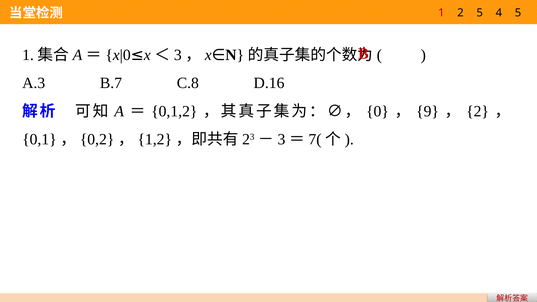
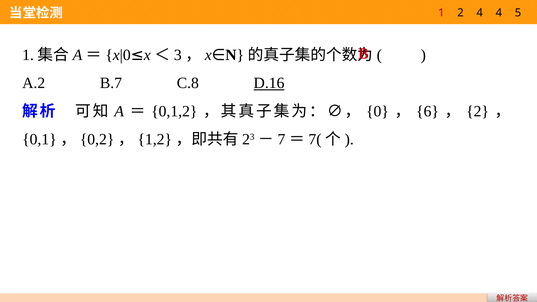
2 5: 5 -> 4 (480, 13)
A.3: A.3 -> A.2 (34, 83)
D.16 underline: none -> present (269, 83)
9: 9 -> 6 (428, 111)
3: 3 -> 7 (281, 140)
